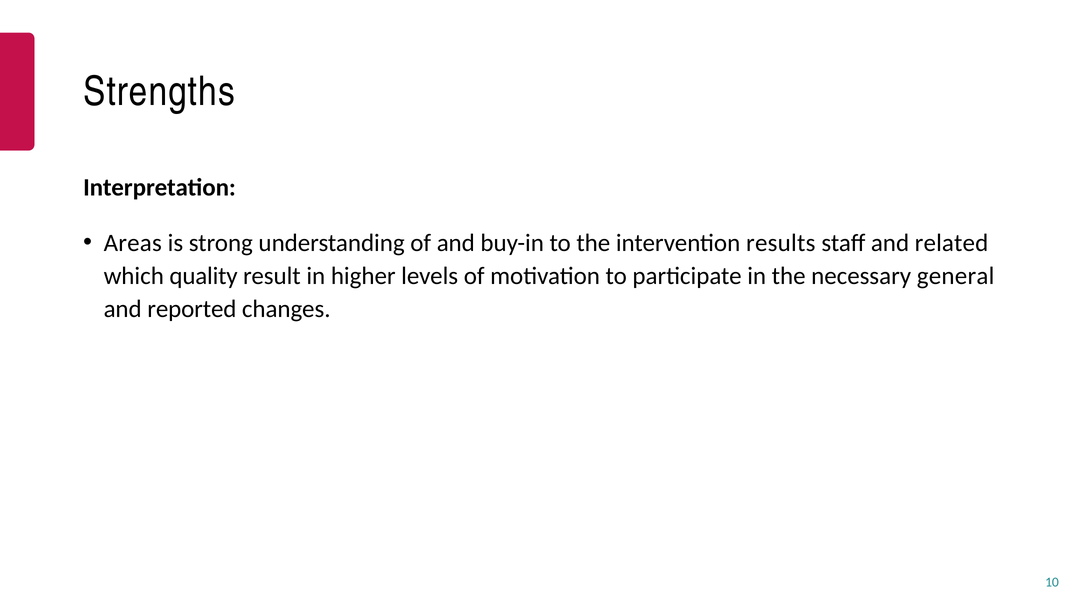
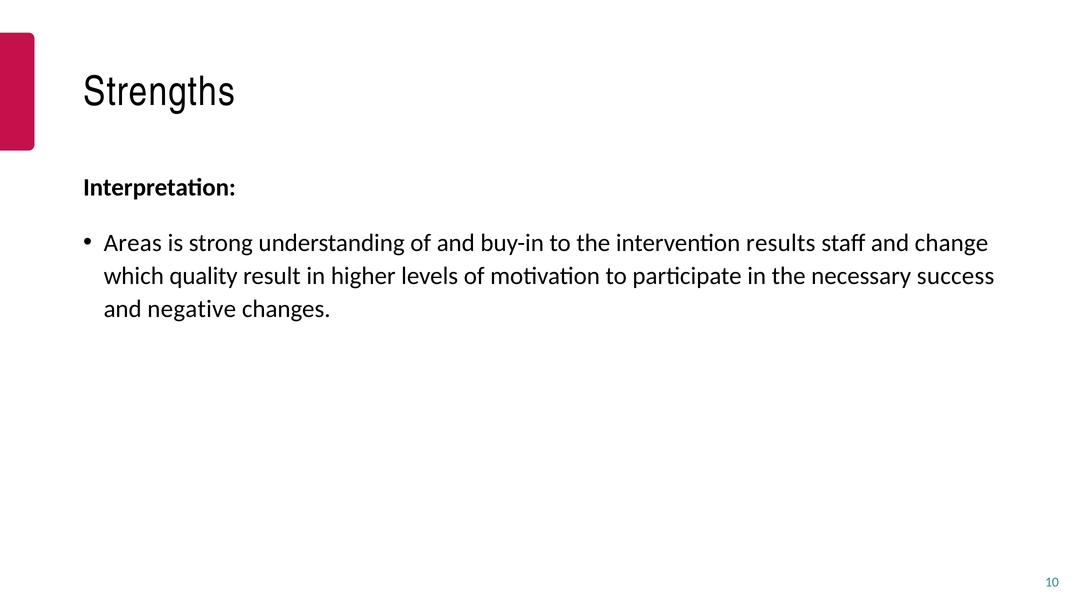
related: related -> change (952, 243)
general: general -> success (956, 276)
reported: reported -> negative (192, 309)
